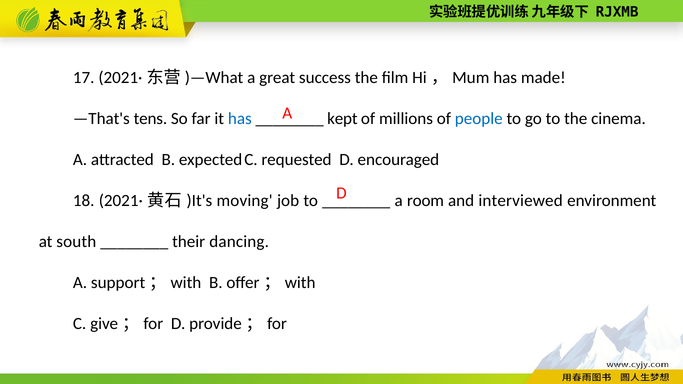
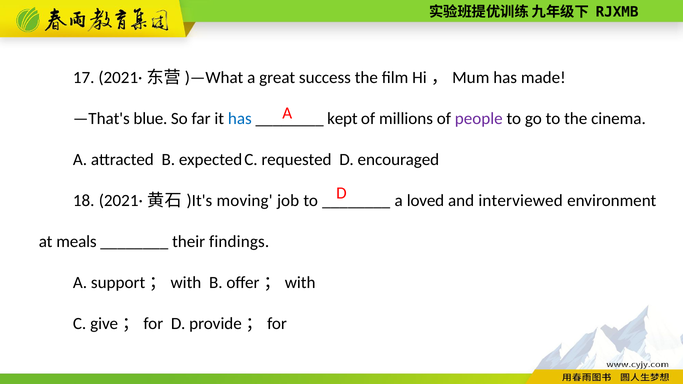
tens: tens -> blue (150, 119)
people colour: blue -> purple (479, 119)
room: room -> loved (425, 201)
south: south -> meals (76, 242)
dancing: dancing -> findings (239, 242)
